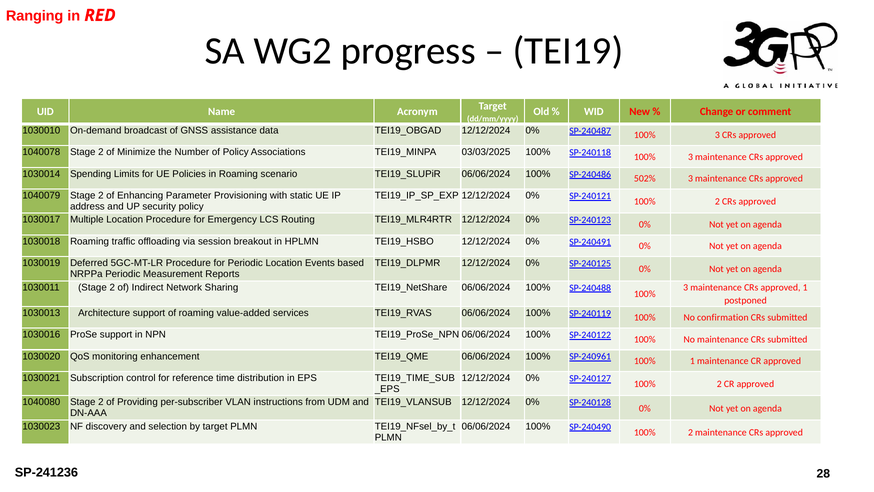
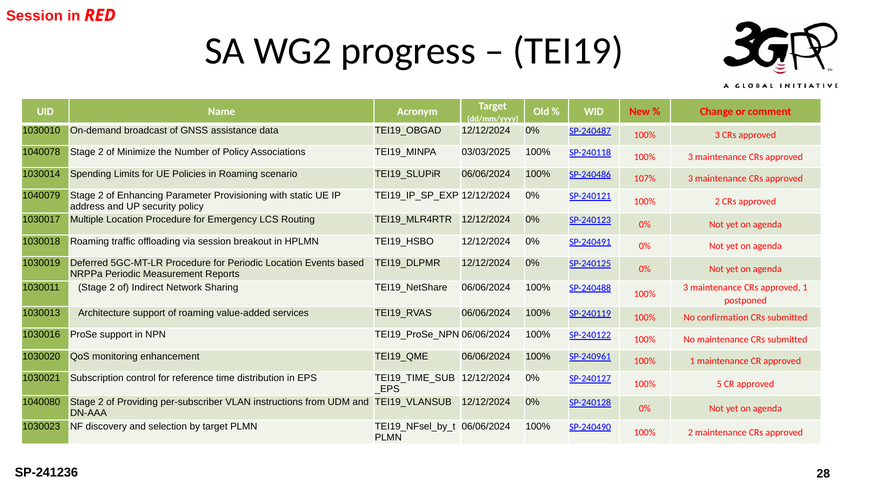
Ranging: Ranging -> Session (34, 16)
502%: 502% -> 107% (645, 179)
2: 2 -> 5 (719, 384)
